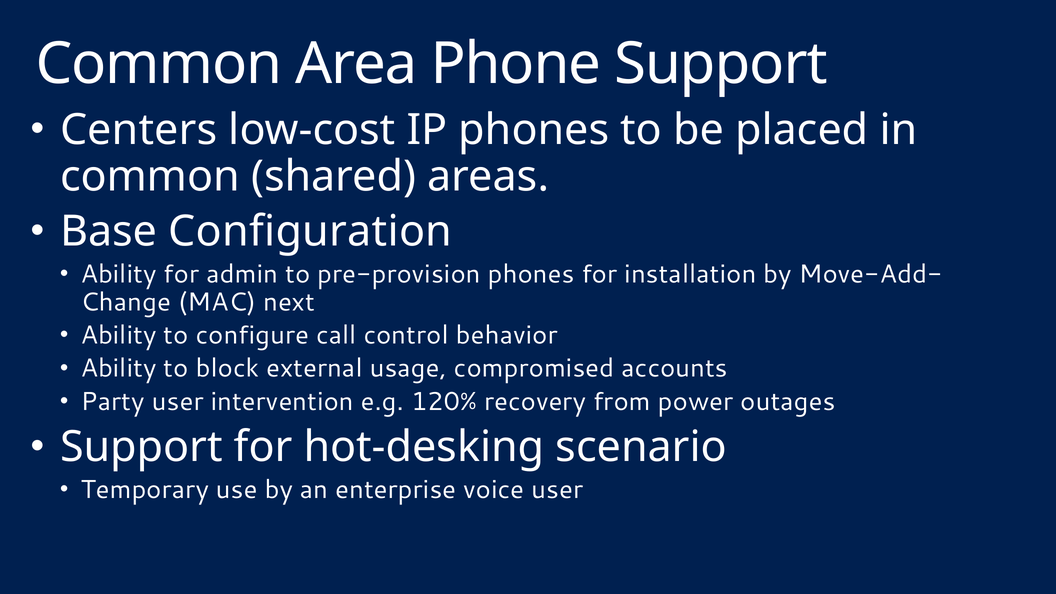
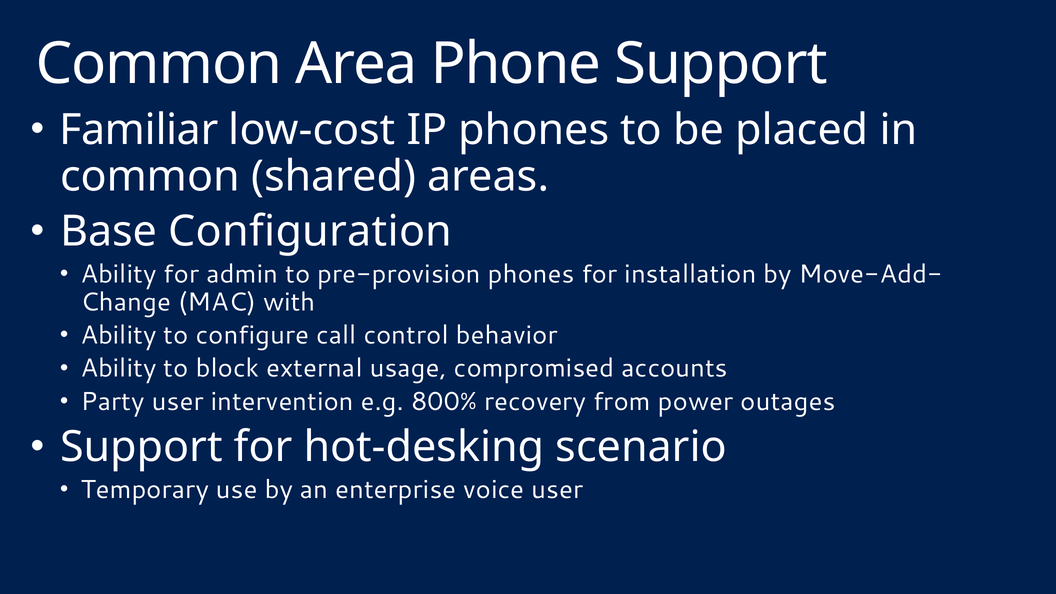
Centers: Centers -> Familiar (139, 130)
next: next -> with (289, 302)
120%: 120% -> 800% (444, 401)
